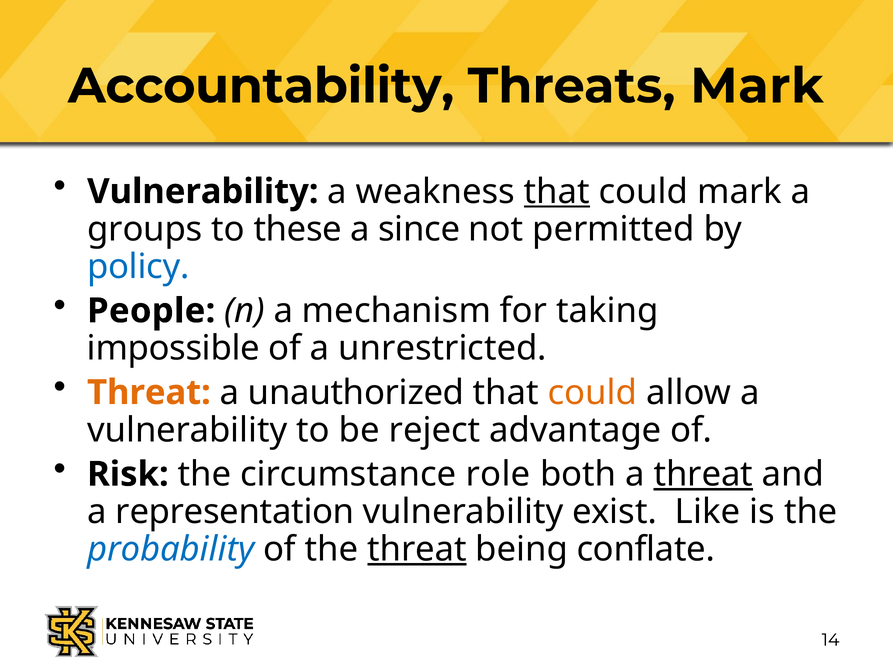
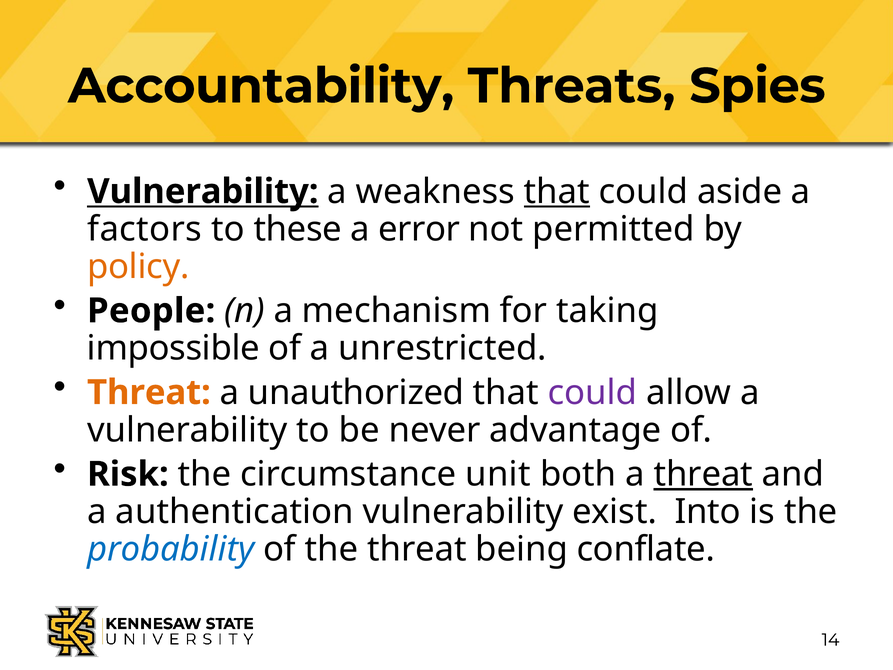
Threats Mark: Mark -> Spies (757, 86)
Vulnerability underline: none -> present (203, 191)
could mark: mark -> aside (740, 191)
groups: groups -> factors (145, 229)
since: since -> error (419, 229)
policy colour: blue -> orange (138, 266)
could colour: orange -> purple (593, 392)
reject: reject -> never (435, 430)
role: role -> unit (498, 474)
representation: representation -> authentication (235, 512)
Like: Like -> Into (708, 512)
threat underline: present -> none (417, 549)
